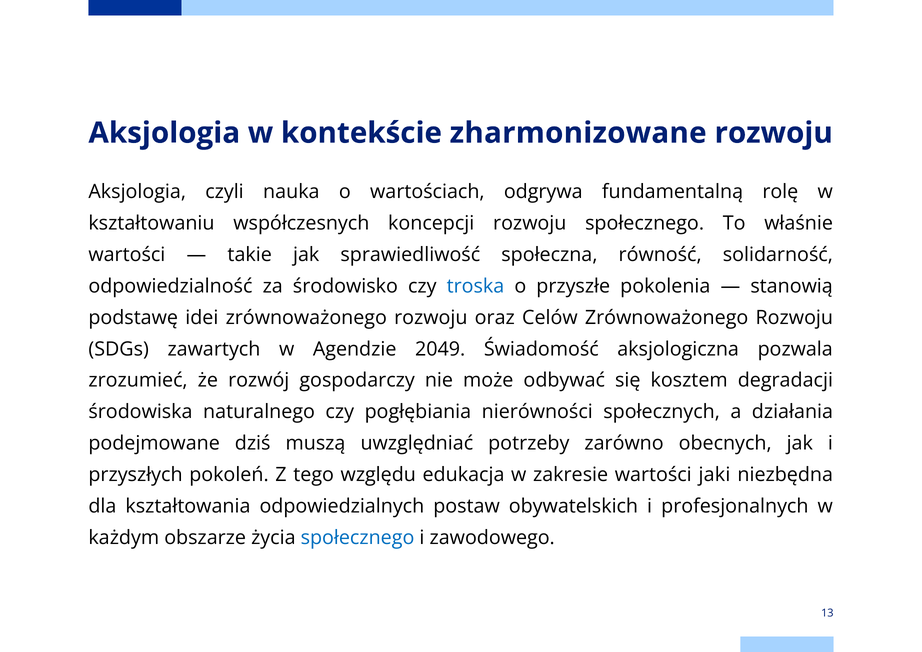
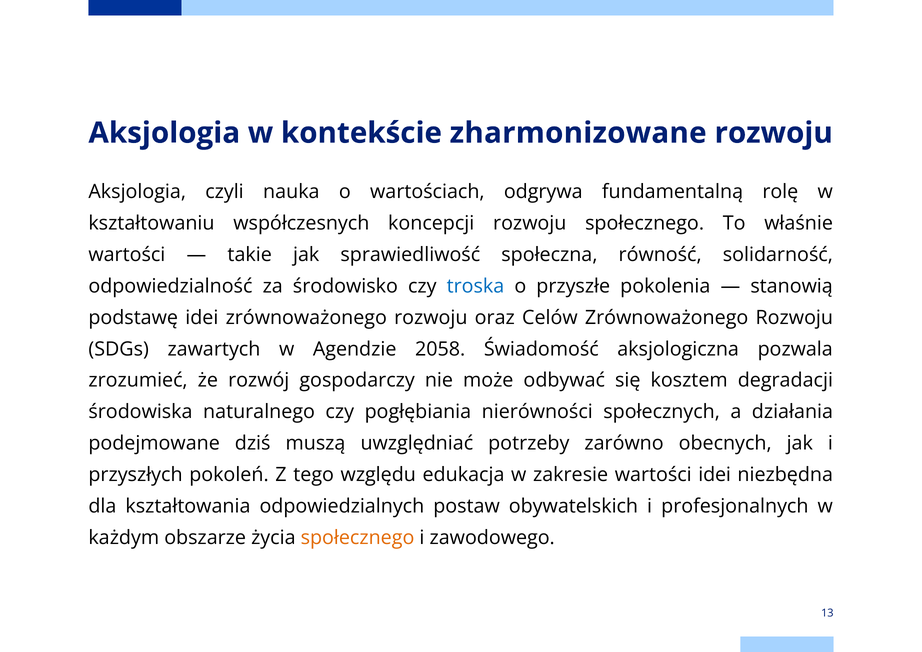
2049: 2049 -> 2058 (440, 349)
wartości jaki: jaki -> idei (715, 475)
społecznego colour: blue -> orange (357, 538)
